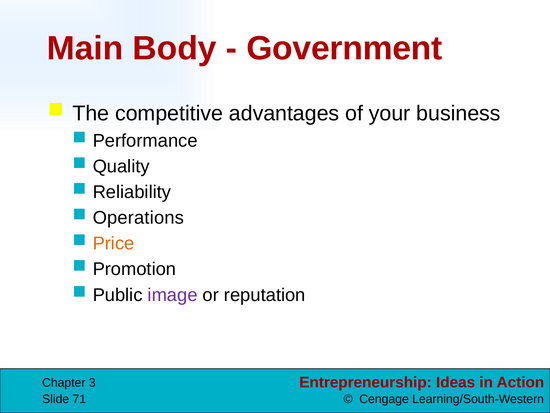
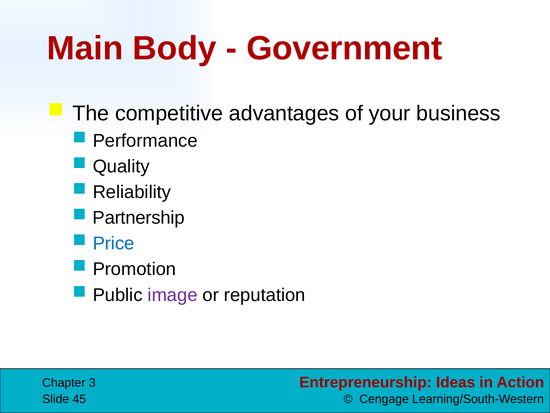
Operations: Operations -> Partnership (139, 218)
Price colour: orange -> blue (114, 243)
71: 71 -> 45 (79, 399)
